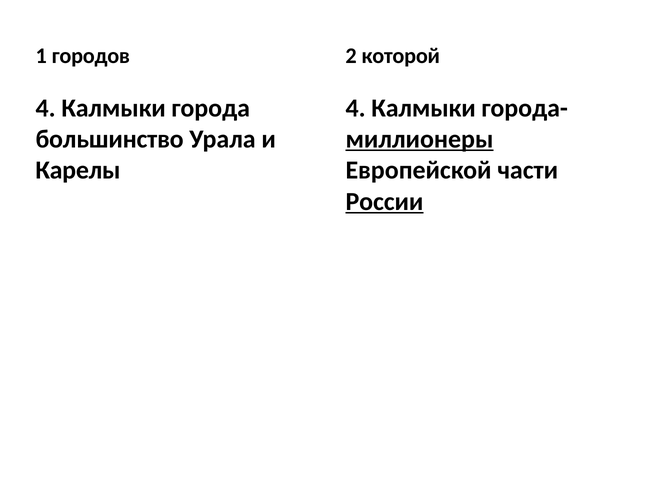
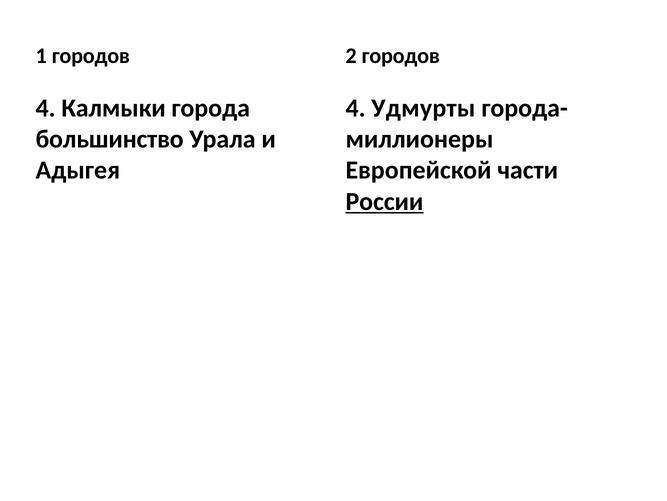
2 которой: которой -> городов (401, 56)
Калмыки: Калмыки -> Удмурты (423, 108)
миллионеры underline: present -> none (419, 139)
Карелы: Карелы -> Адыгея (78, 170)
